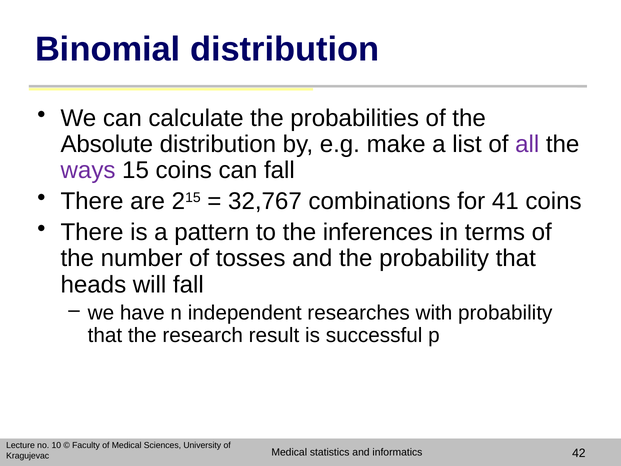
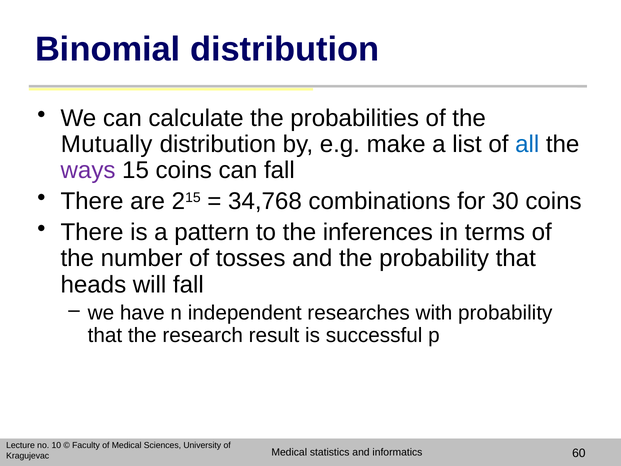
Absolute: Absolute -> Mutually (107, 144)
all colour: purple -> blue (527, 144)
32,767: 32,767 -> 34,768 (265, 201)
41: 41 -> 30 (505, 201)
42: 42 -> 60 (579, 453)
